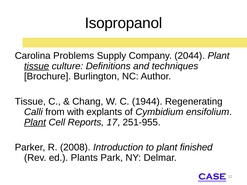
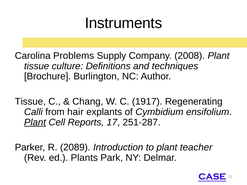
Isopropanol: Isopropanol -> Instruments (124, 23)
2044: 2044 -> 2008 (190, 56)
tissue underline: present -> none (37, 66)
1944: 1944 -> 1917 (147, 102)
with: with -> hair (75, 112)
251-955: 251-955 -> 251-287 (142, 122)
2008: 2008 -> 2089 (75, 148)
finished: finished -> teacher (196, 148)
